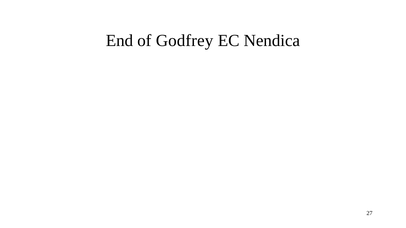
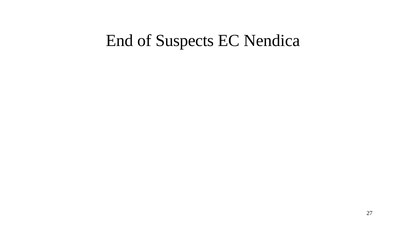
Godfrey: Godfrey -> Suspects (185, 41)
